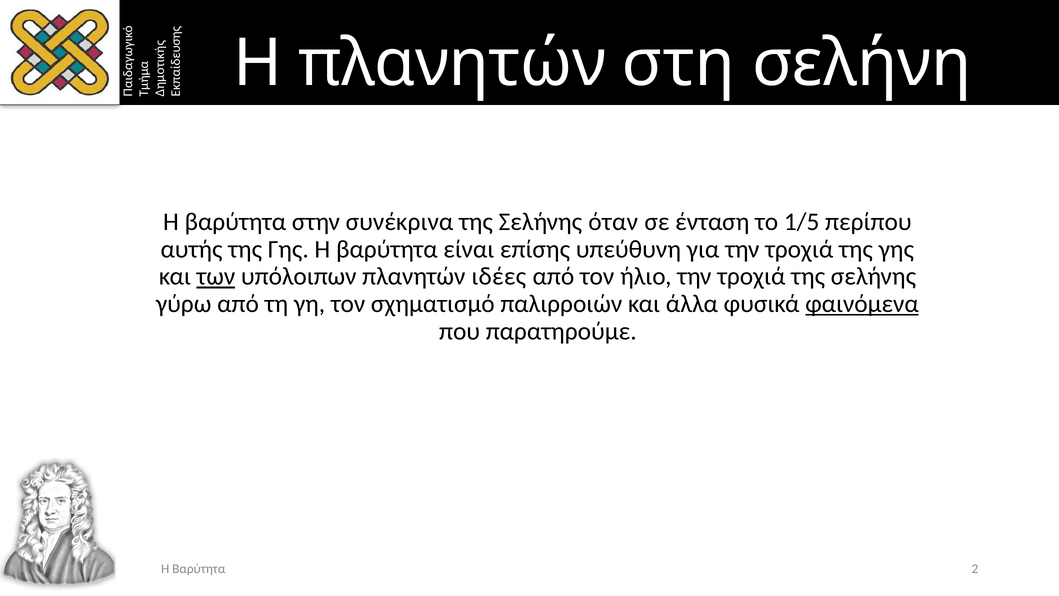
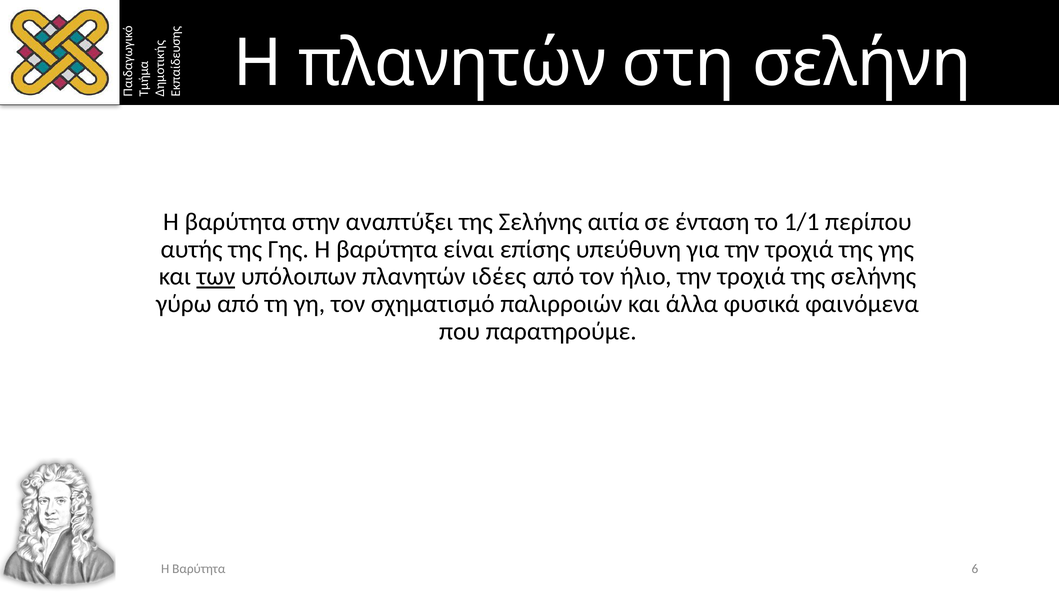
συνέκρινα: συνέκρινα -> αναπτύξει (399, 222)
όταν: όταν -> αιτία (613, 222)
1/5: 1/5 -> 1/1 (802, 222)
φαινόμενα underline: present -> none (862, 304)
2: 2 -> 6 (975, 569)
